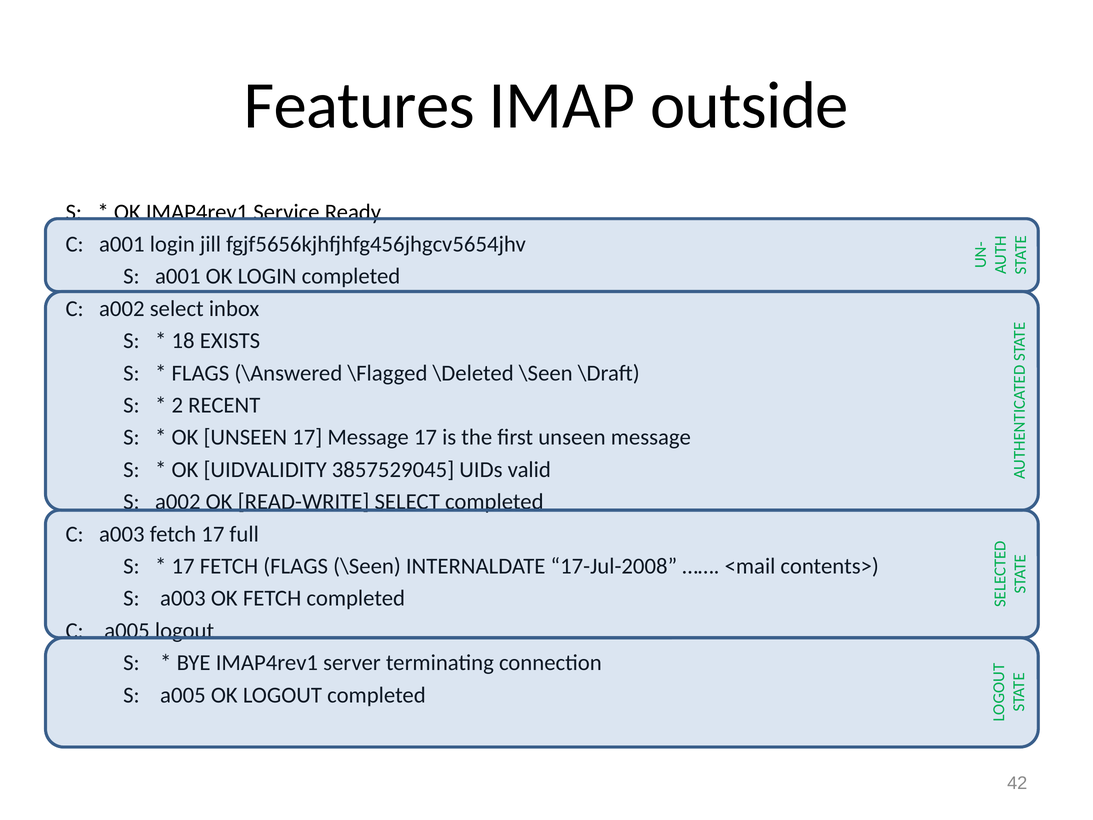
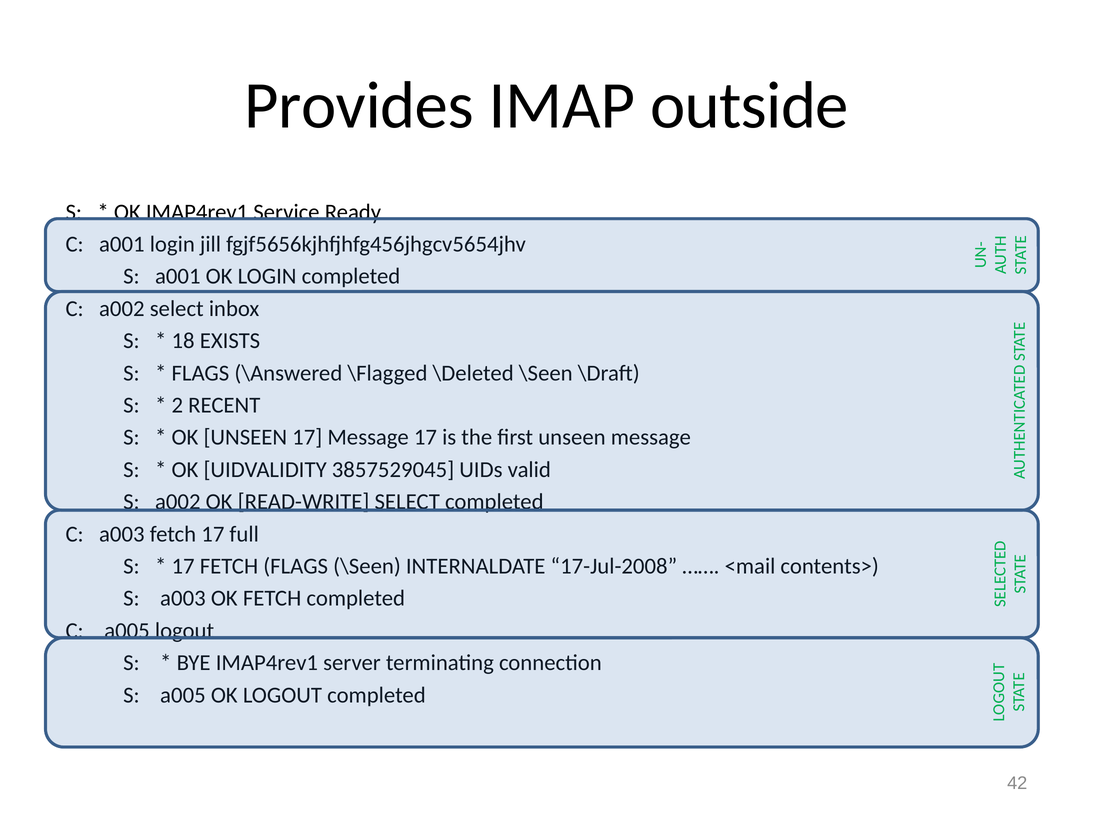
Features: Features -> Provides (359, 106)
